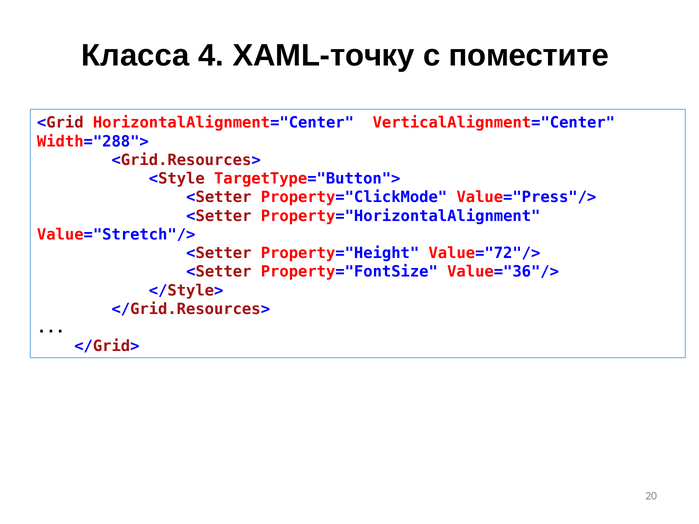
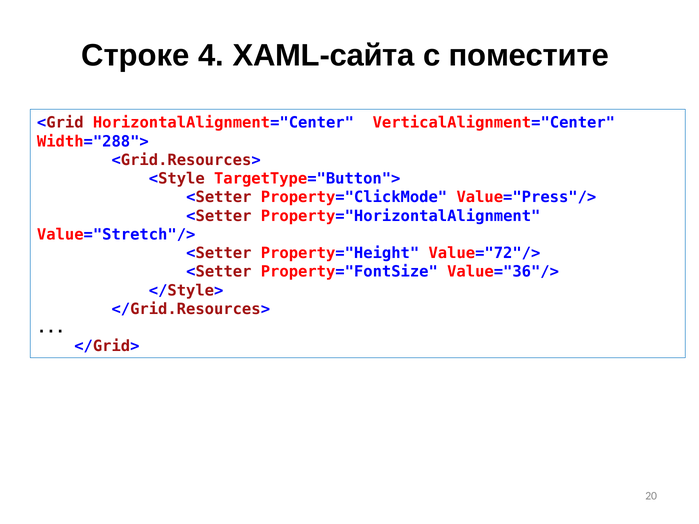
Класса: Класса -> Строке (135, 56)
XAML-точку: XAML-точку -> XAML-сайта (324, 56)
